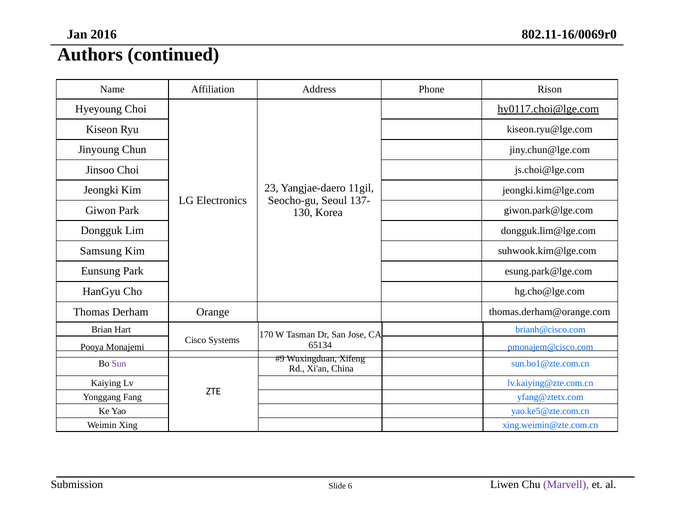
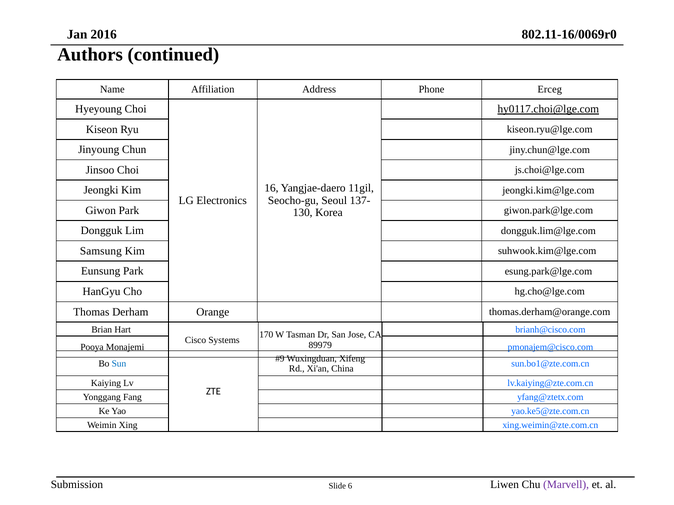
Rison: Rison -> Erceg (550, 89)
23: 23 -> 16 (271, 188)
65134: 65134 -> 89979 (320, 346)
Sun colour: purple -> blue (119, 364)
